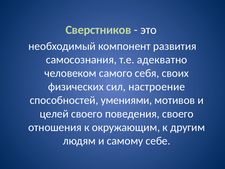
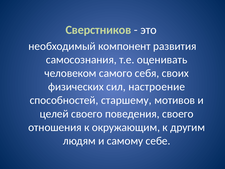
адекватно: адекватно -> оценивать (162, 60)
умениями: умениями -> старшему (126, 100)
